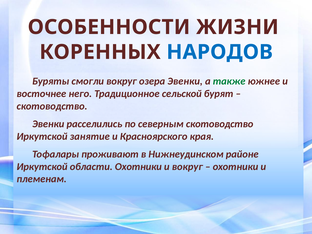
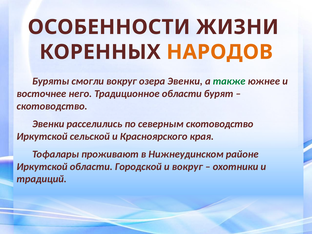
НАРОДОВ colour: blue -> orange (220, 52)
Традиционное сельской: сельской -> области (182, 94)
занятие: занятие -> сельской (90, 136)
области Охотники: Охотники -> Городской (138, 167)
племенам: племенам -> традиций (42, 179)
